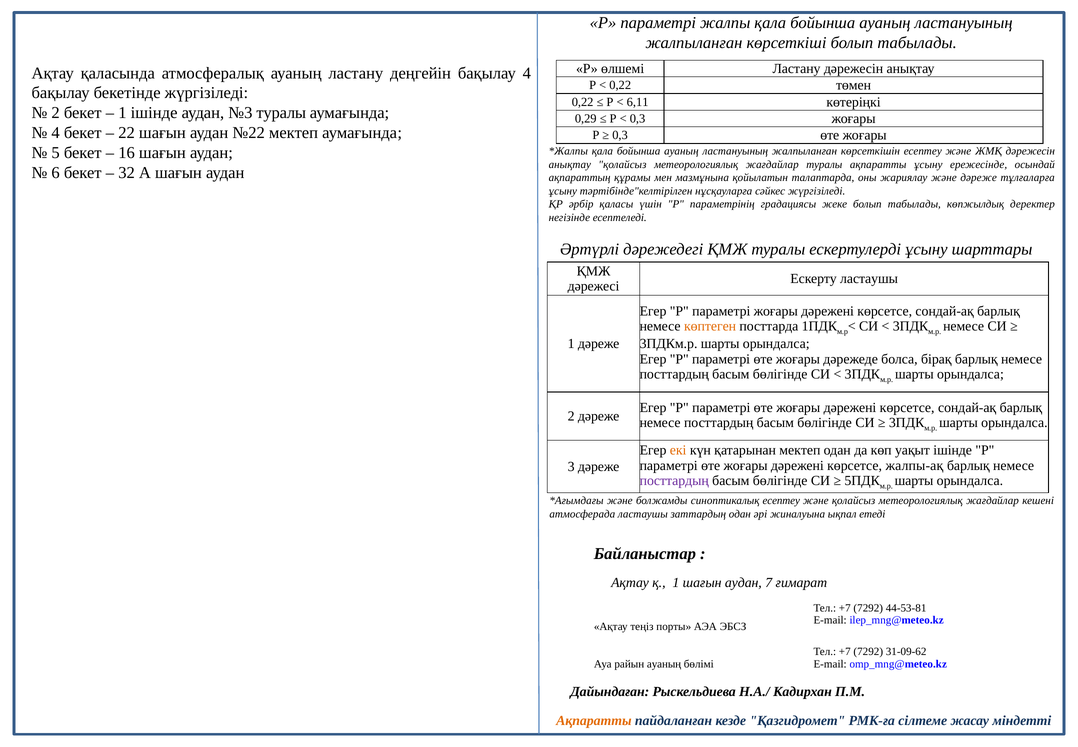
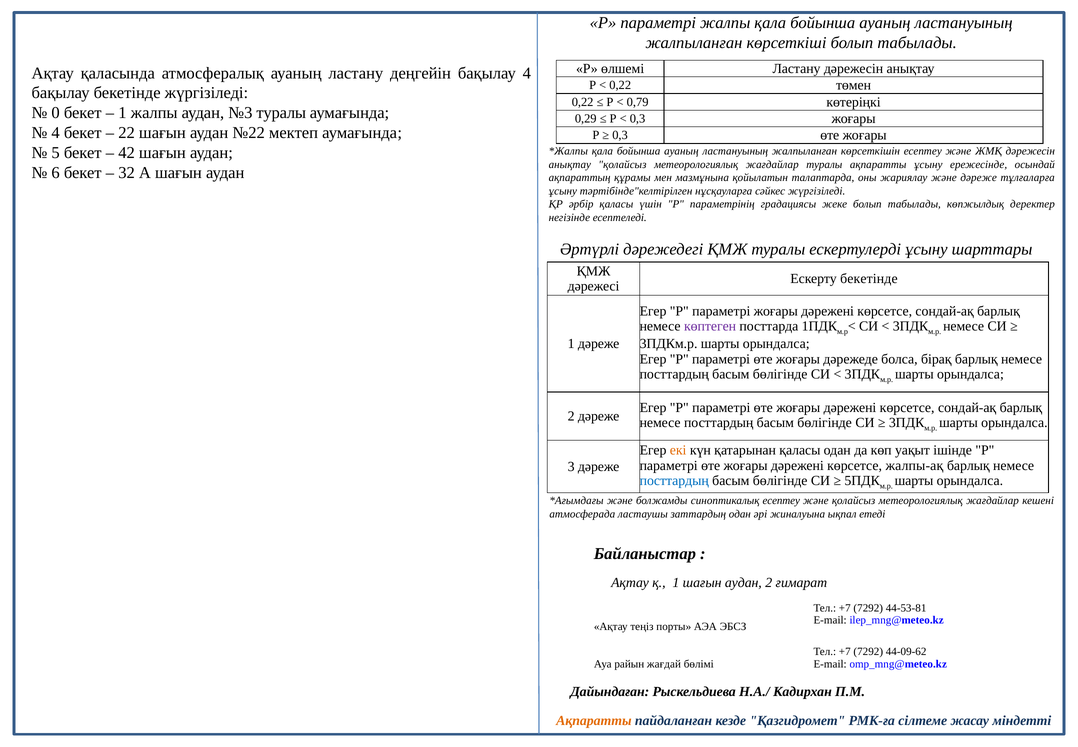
6,11: 6,11 -> 0,79 (638, 102)
2: 2 -> 0 (56, 113)
1 ішінде: ішінде -> жалпы (154, 113)
16: 16 -> 42 (127, 153)
Ескерту ластаушы: ластаушы -> бекетінде (869, 279)
көптеген colour: orange -> purple (710, 326)
қатарынан мектеп: мектеп -> қаласы (800, 450)
посттардың colour: purple -> blue (674, 480)
аудан 7: 7 -> 2 (769, 582)
31-09-62: 31-09-62 -> 44-09-62 (906, 651)
райын ауаның: ауаның -> жағдай (664, 663)
